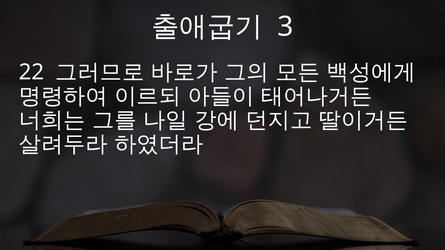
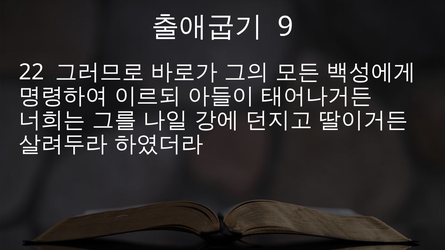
3: 3 -> 9 (286, 27)
